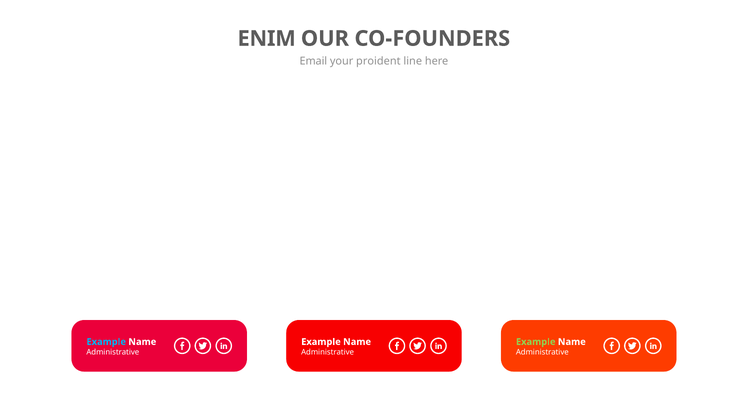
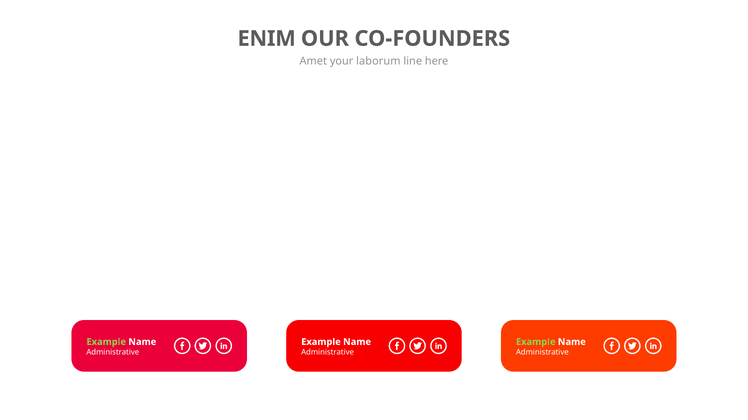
Email: Email -> Amet (313, 61)
proident: proident -> laborum (378, 61)
Example colour: light blue -> light green (106, 342)
